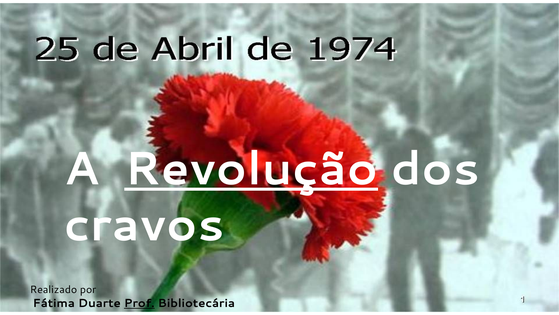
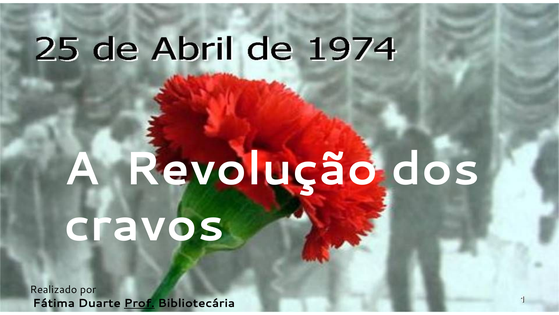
Revolução underline: present -> none (251, 169)
